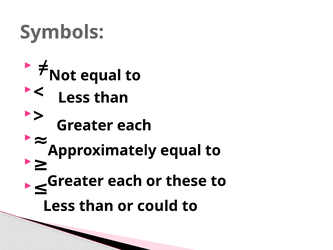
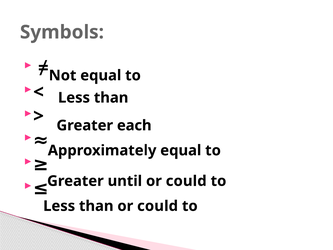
each: each -> until (125, 181)
these: these -> could (186, 181)
